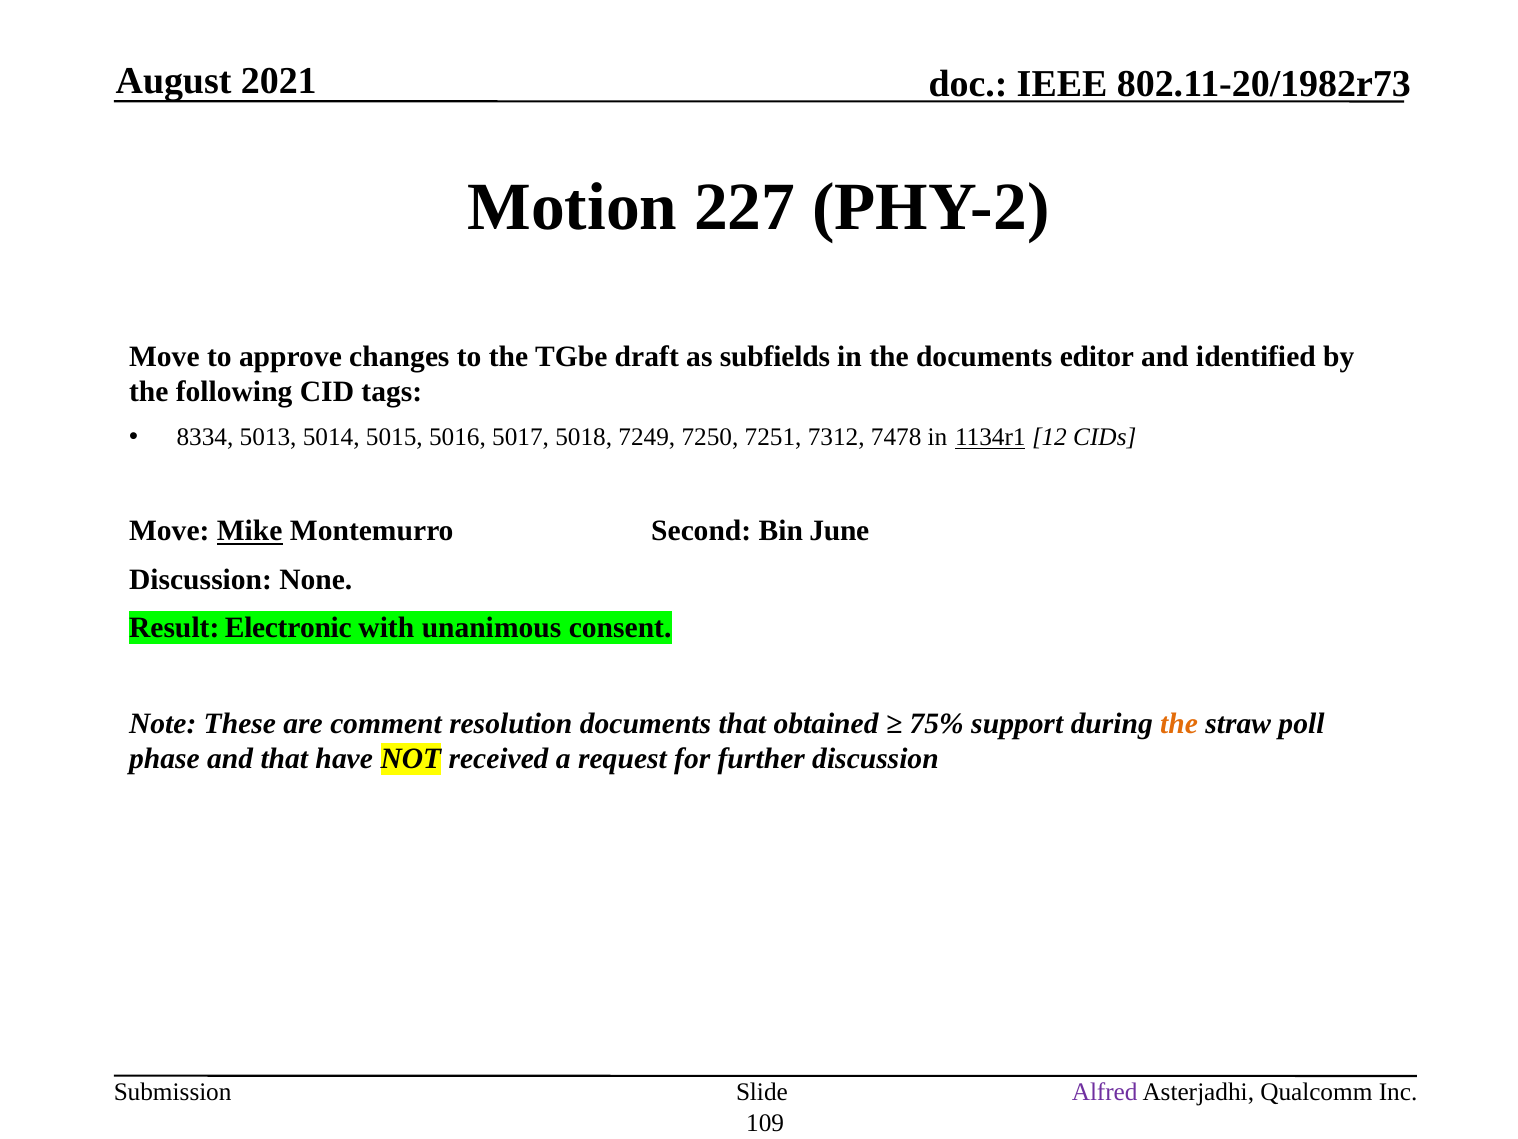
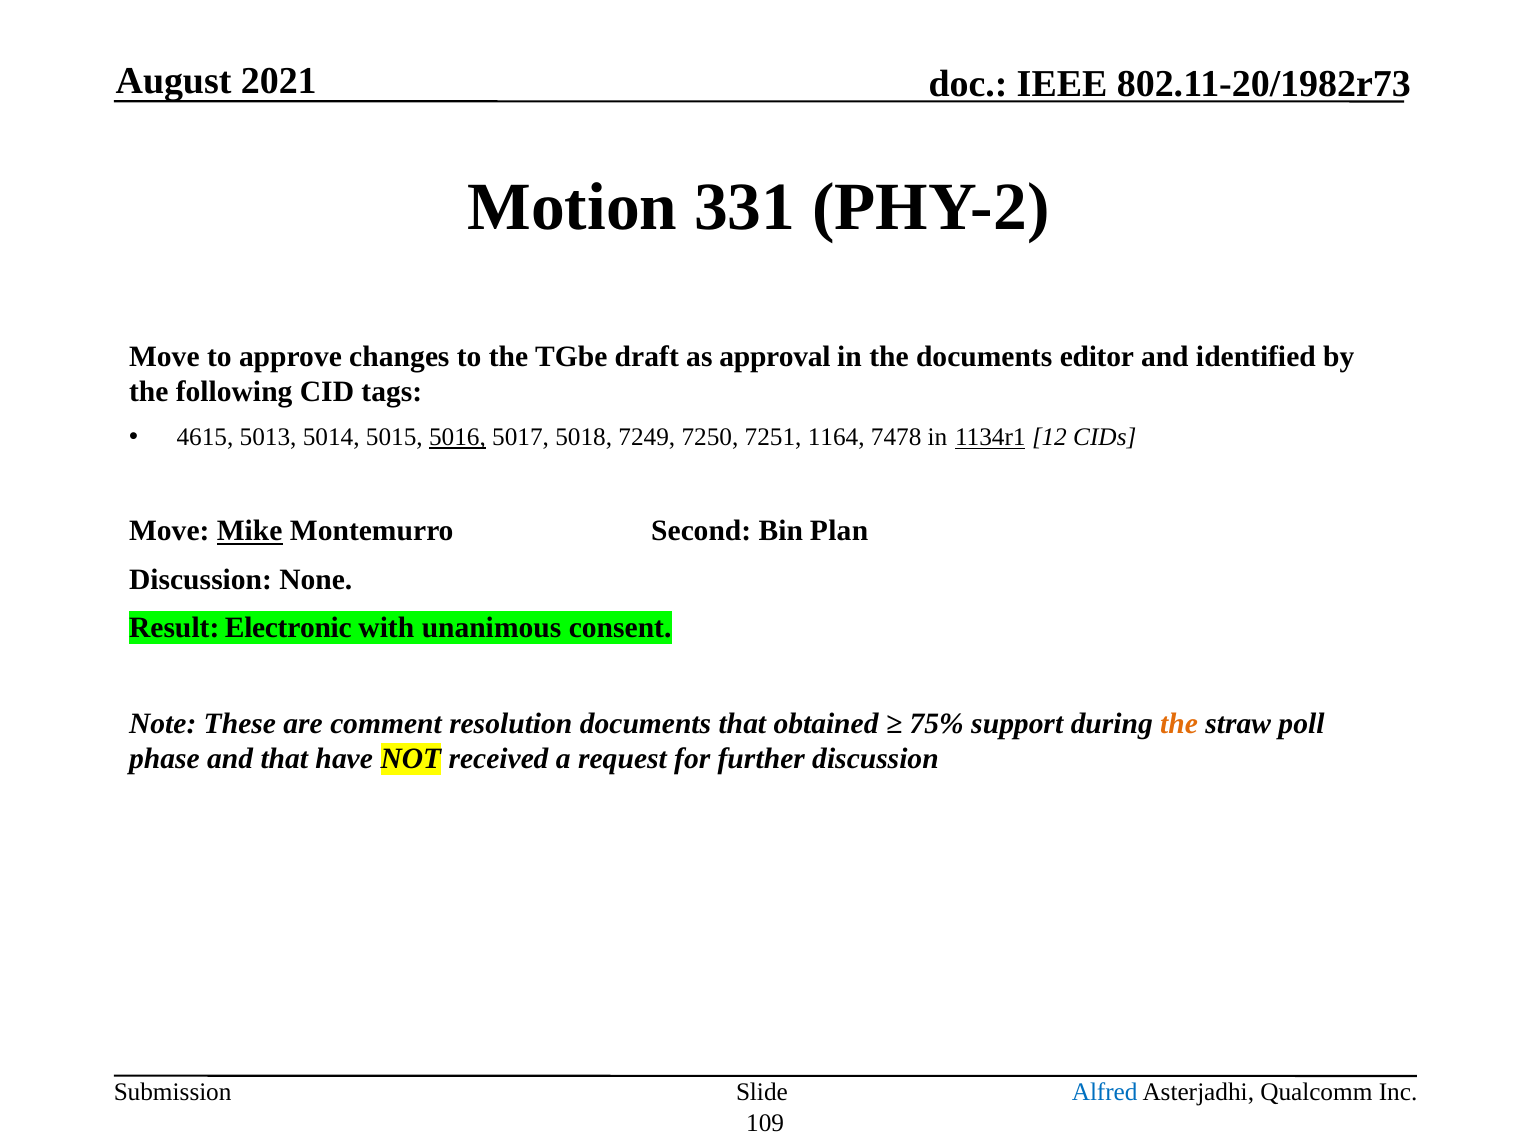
227: 227 -> 331 (745, 207)
subfields: subfields -> approval (775, 356)
8334: 8334 -> 4615 (205, 437)
5016 underline: none -> present (457, 437)
7312: 7312 -> 1164 (836, 437)
June: June -> Plan (839, 531)
Alfred colour: purple -> blue (1105, 1092)
